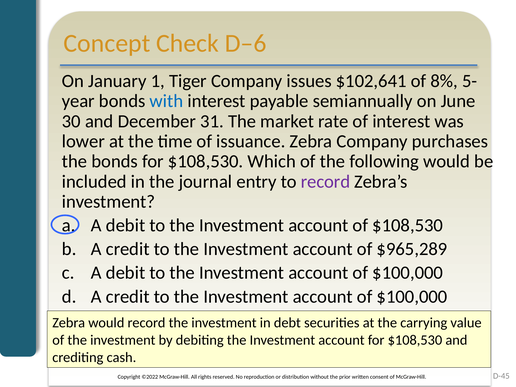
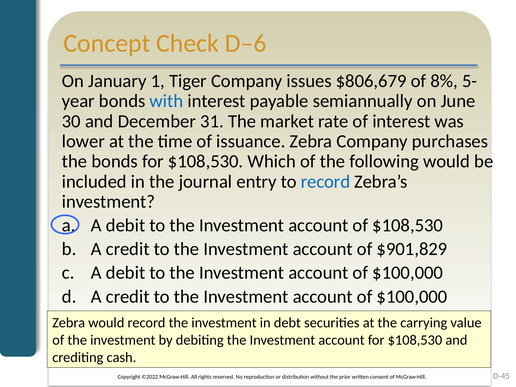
$102,641: $102,641 -> $806,679 (371, 81)
record colour: purple -> blue (326, 182)
$965,289: $965,289 -> $901,829 (412, 249)
